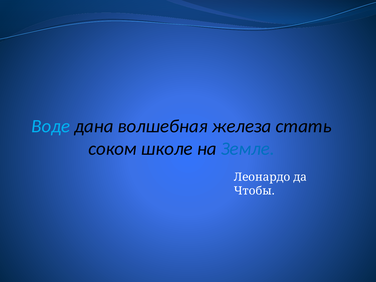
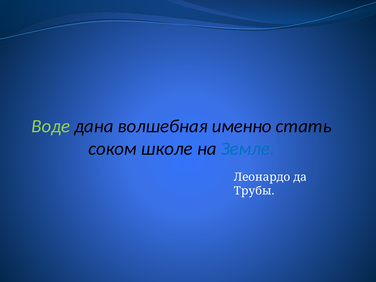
Воде colour: light blue -> light green (51, 126)
железа: железа -> именно (242, 126)
Чтобы: Чтобы -> Трубы (254, 191)
